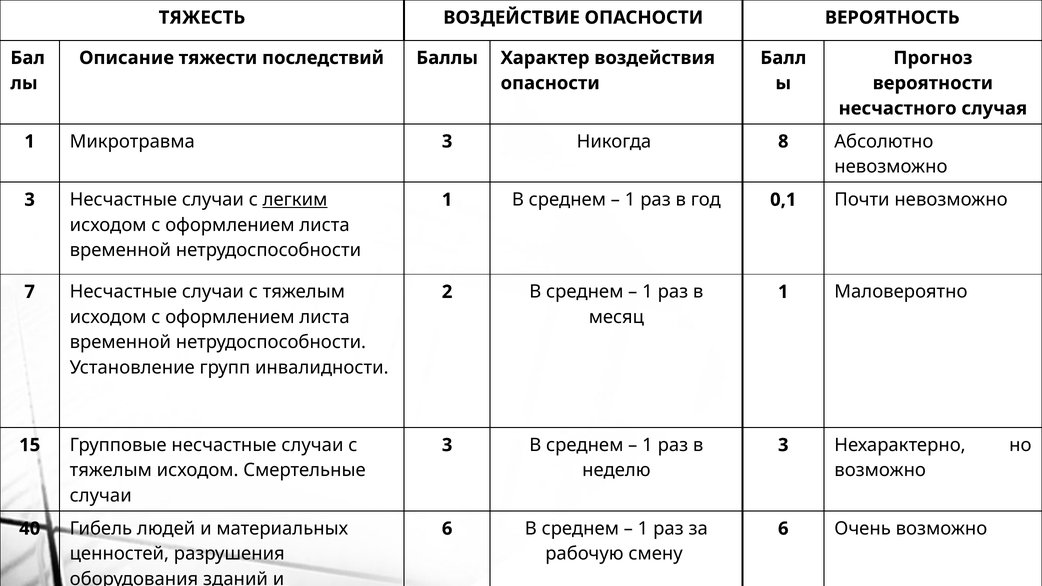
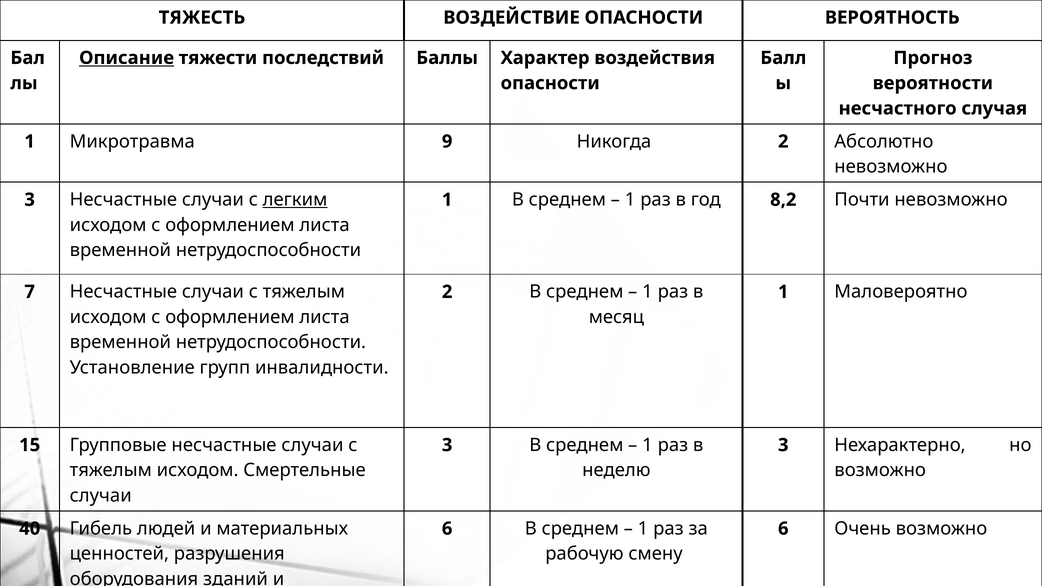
Описание underline: none -> present (127, 58)
Микротравма 3: 3 -> 9 (447, 142)
Никогда 8: 8 -> 2 (783, 142)
0,1: 0,1 -> 8,2 (783, 200)
